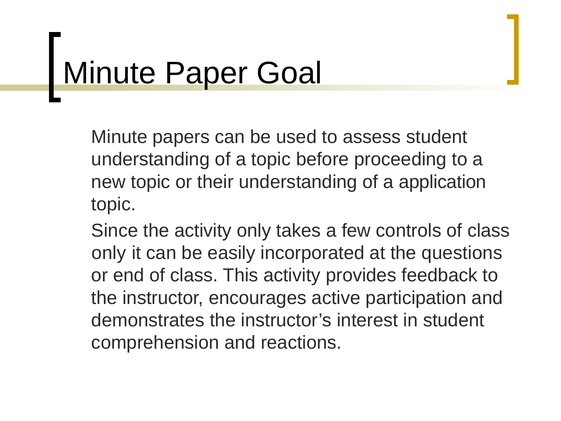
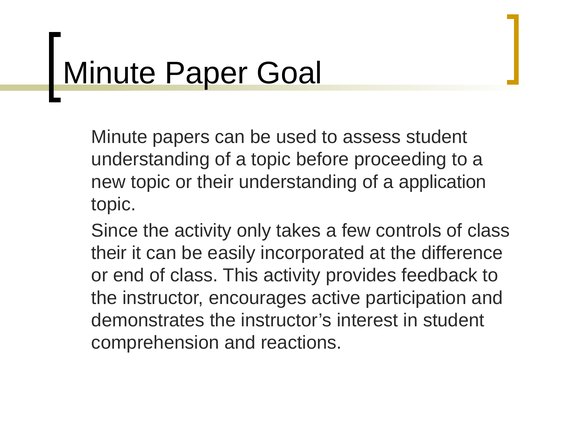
only: only -> their (109, 253)
questions: questions -> difference (462, 253)
